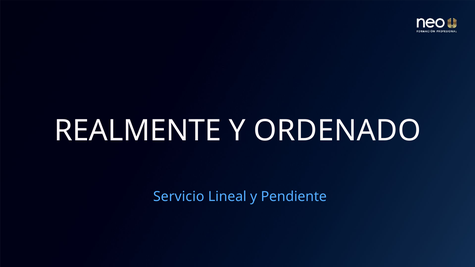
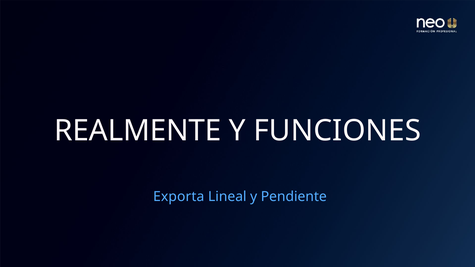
ORDENADO: ORDENADO -> FUNCIONES (337, 131)
Servicio: Servicio -> Exporta (179, 197)
